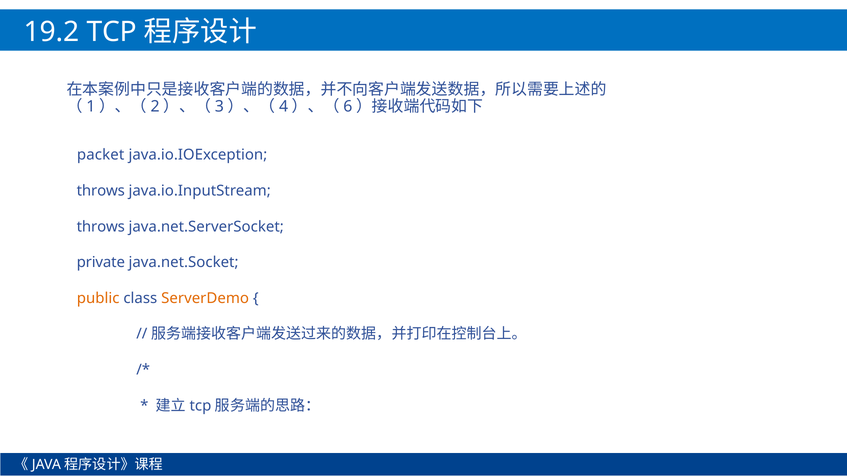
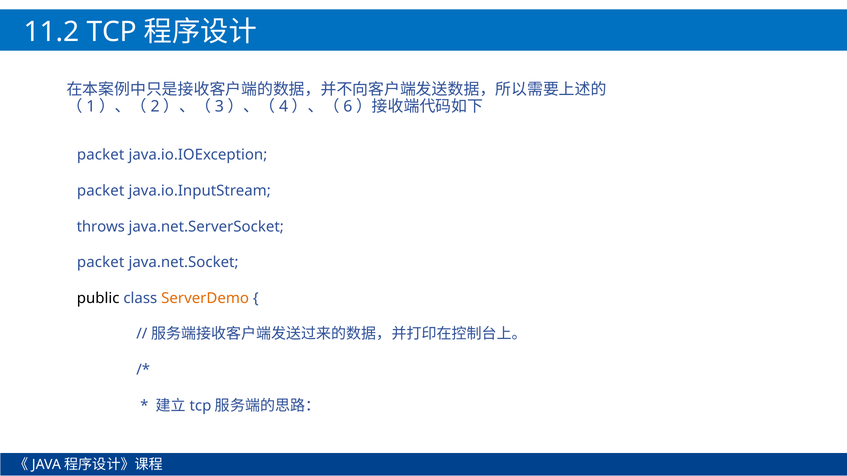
19.2: 19.2 -> 11.2 (52, 32)
throws: throws -> packet (101, 191)
private: private -> packet (101, 263)
public colour: orange -> black (98, 298)
